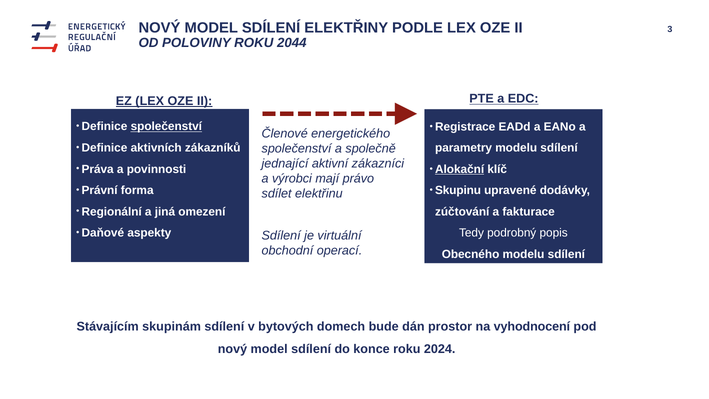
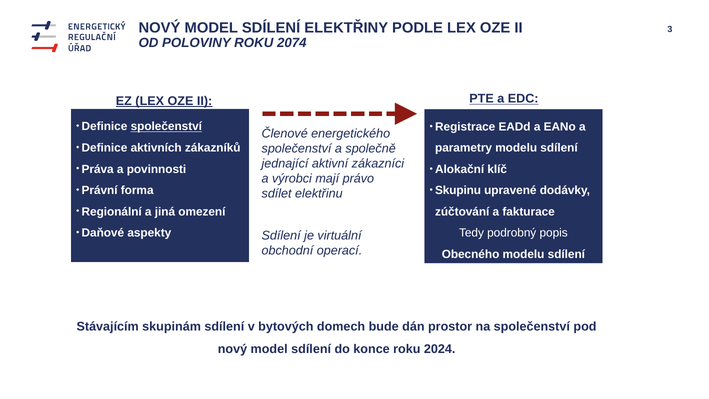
2044: 2044 -> 2074 (292, 43)
Alokační underline: present -> none (460, 169)
na vyhodnocení: vyhodnocení -> společenství (532, 326)
